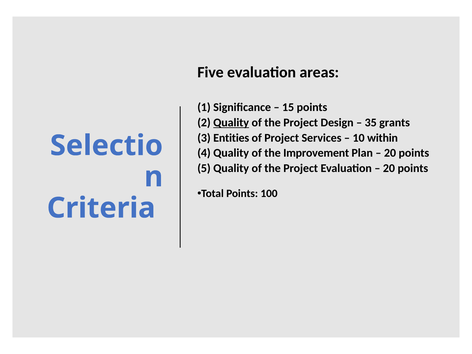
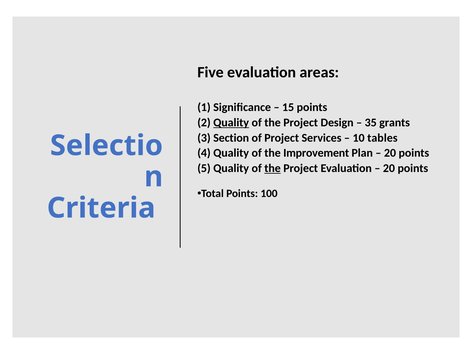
Entities: Entities -> Section (231, 138)
within: within -> tables (382, 138)
the underline: none -> present (273, 168)
